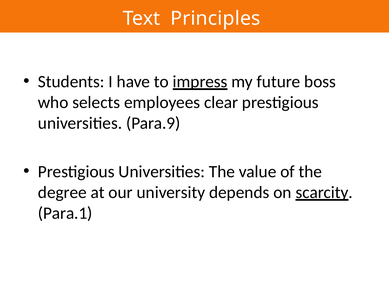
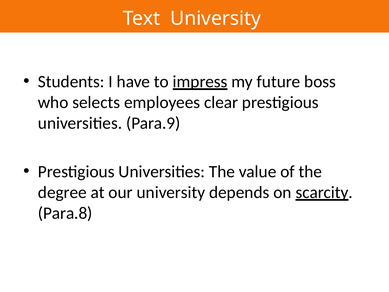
Text Principles: Principles -> University (216, 18)
Para.1: Para.1 -> Para.8 (65, 213)
